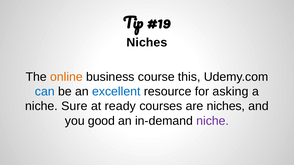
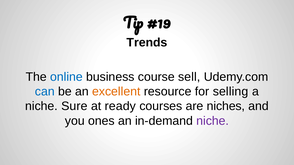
Niches: Niches -> Trends (147, 43)
online colour: orange -> blue (66, 77)
this: this -> sell (189, 77)
excellent colour: blue -> orange (116, 92)
asking: asking -> selling (231, 92)
good: good -> ones (101, 121)
